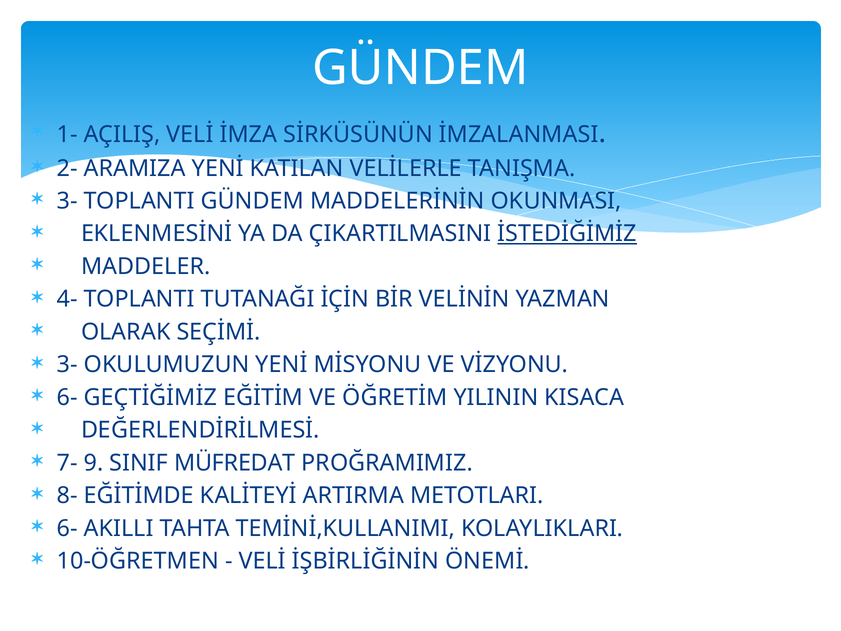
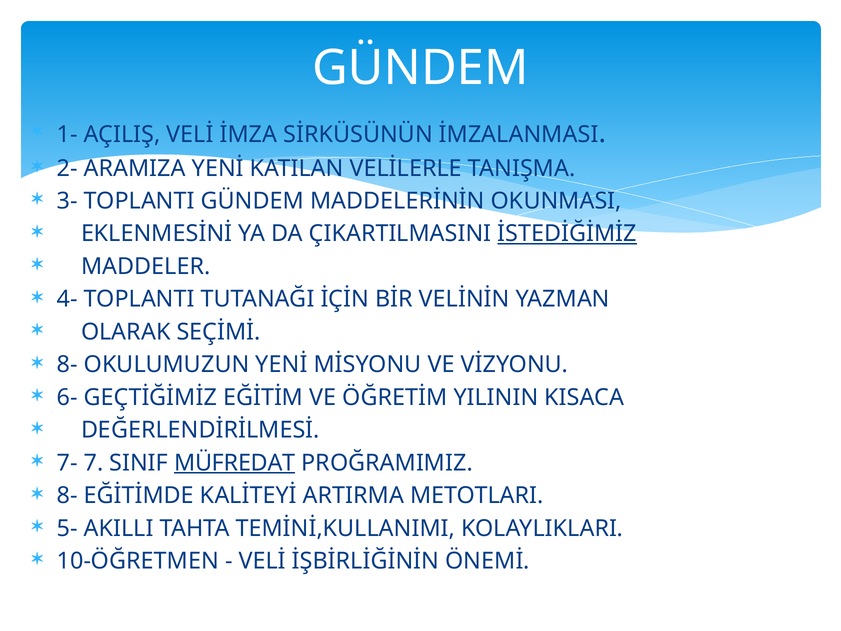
3-: 3- -> 8- (67, 365)
9: 9 -> 7 (94, 463)
MÜFREDAT underline: none -> present (235, 463)
6-: 6- -> 5- (67, 528)
